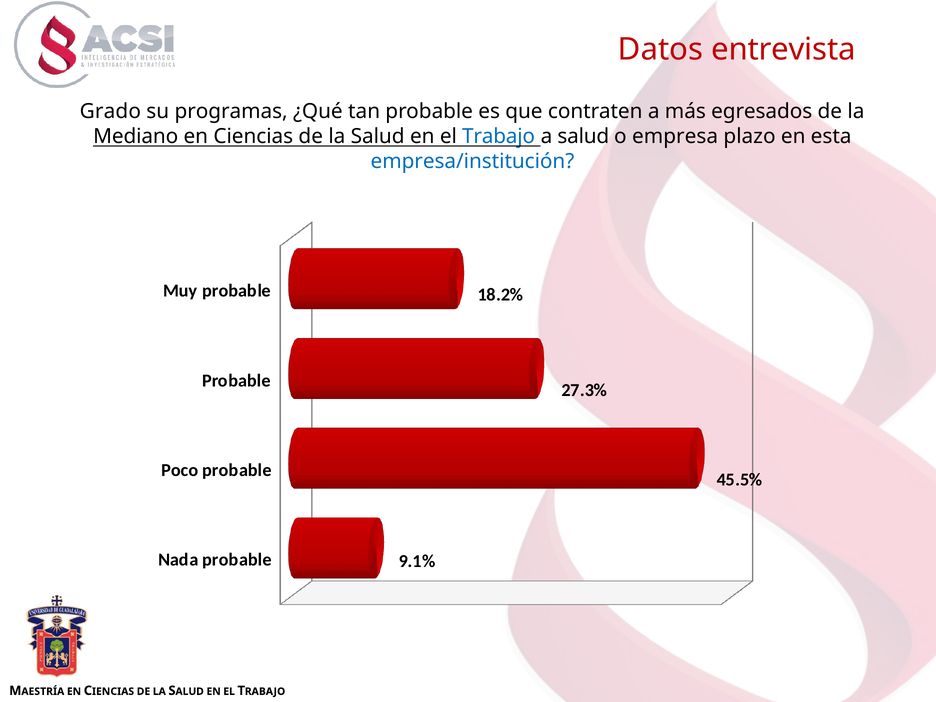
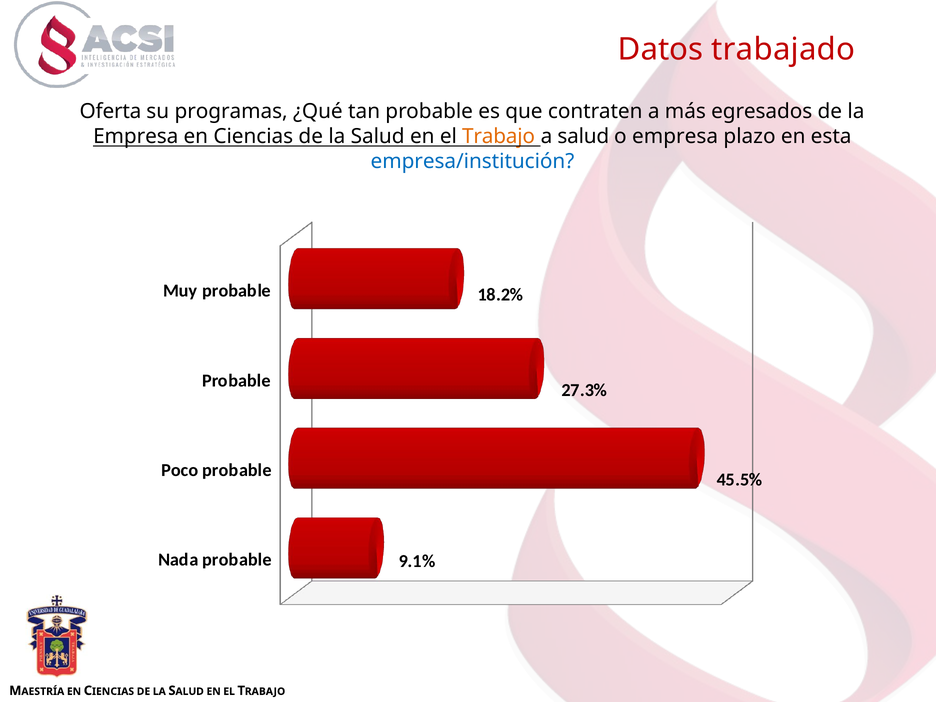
entrevista: entrevista -> trabajado (783, 49)
Grado: Grado -> Oferta (111, 112)
Mediano: Mediano -> Empresa (136, 136)
Trabajo colour: blue -> orange (499, 136)
